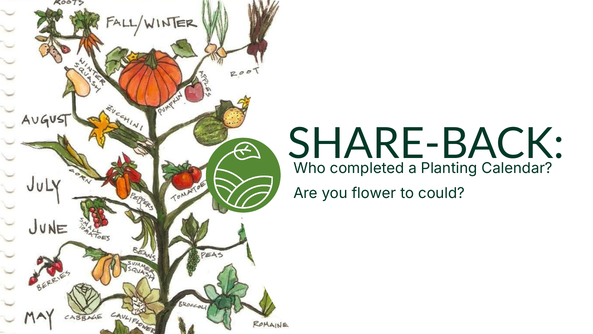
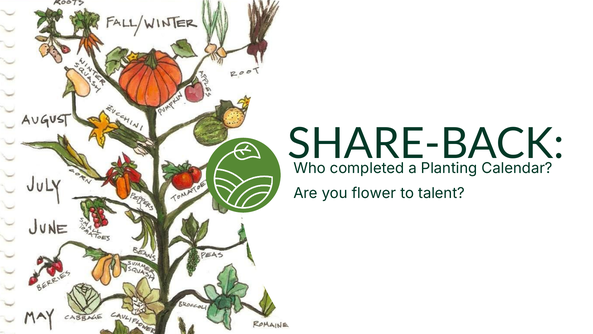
could: could -> talent (442, 193)
